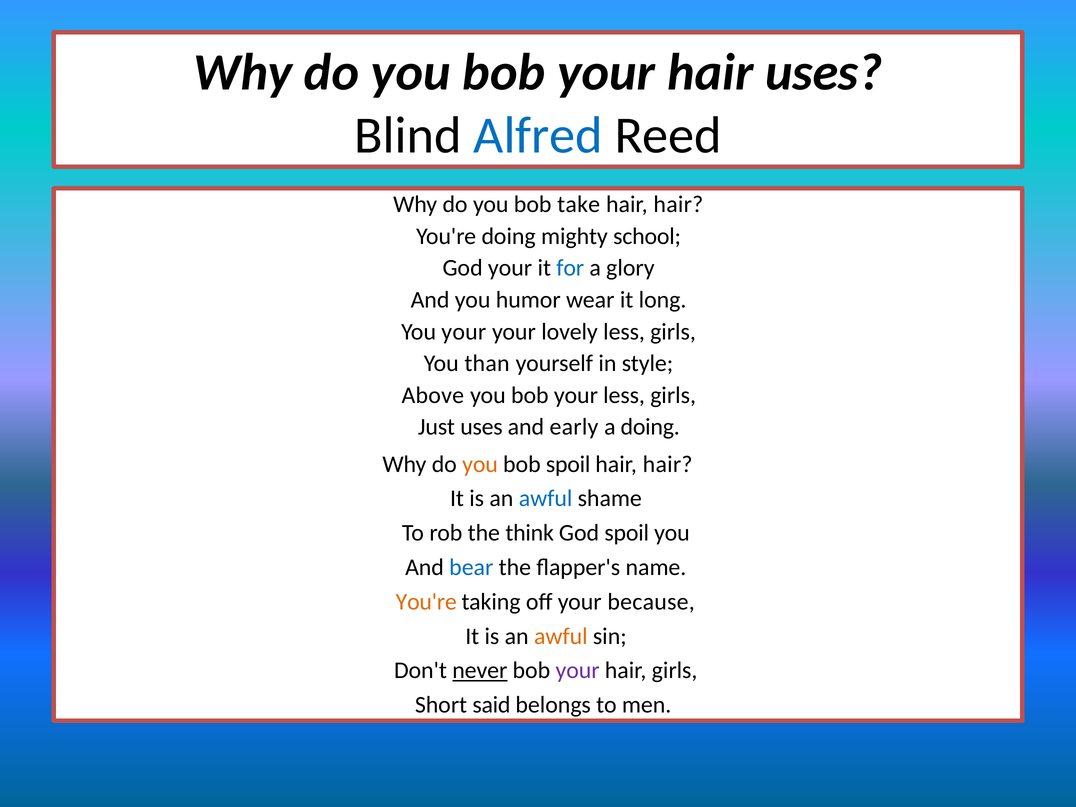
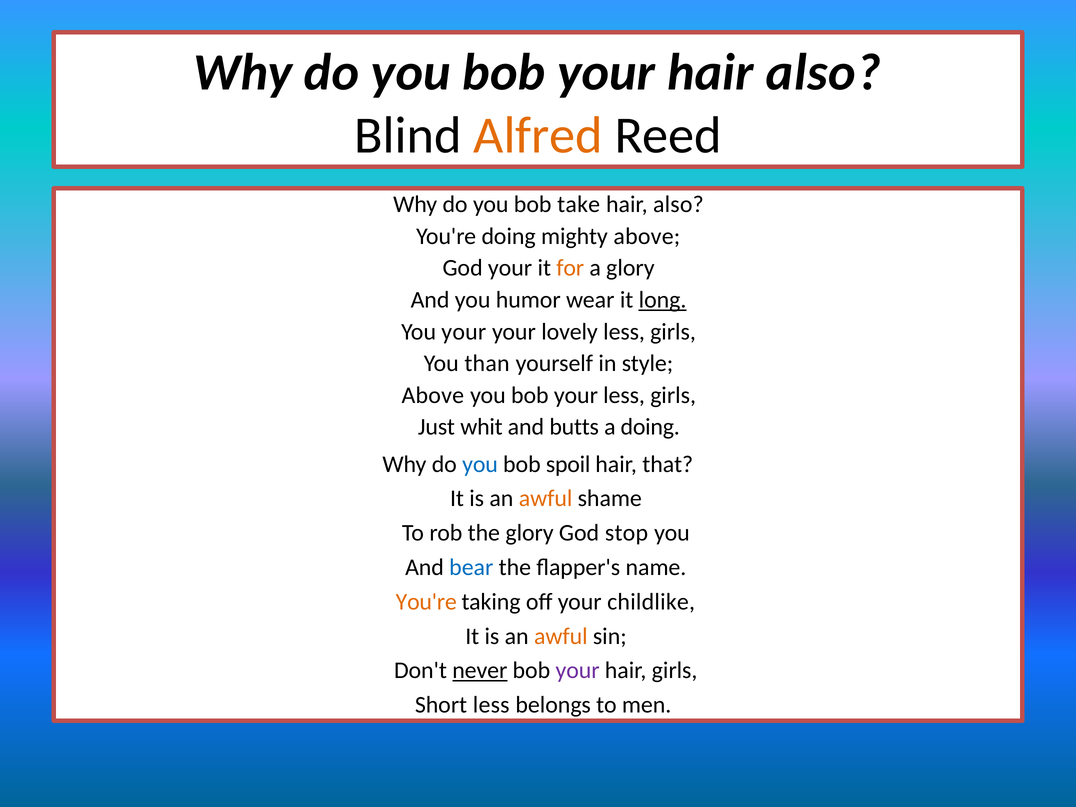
your hair uses: uses -> also (823, 73)
Alfred colour: blue -> orange (538, 135)
hair: hair -> also (678, 204)
mighty school: school -> above (647, 236)
for colour: blue -> orange (570, 268)
long underline: none -> present (663, 300)
Just uses: uses -> whit (481, 427)
early: early -> butts (574, 427)
you colour: orange -> blue (480, 464)
hair: hair -> that (668, 464)
awful colour: blue -> orange (546, 499)
the think: think -> glory (530, 533)
God spoil: spoil -> stop (627, 533)
because: because -> childlike (651, 602)
Short said: said -> less (491, 705)
